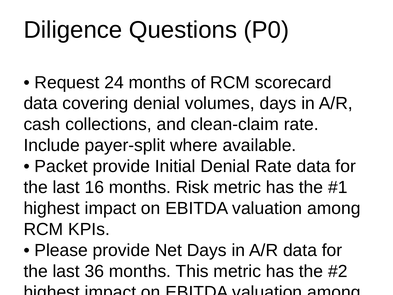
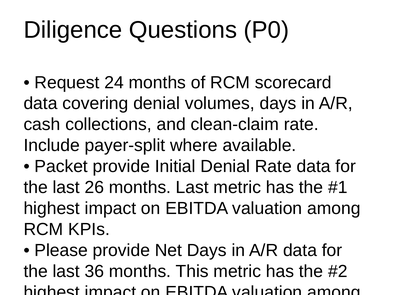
16: 16 -> 26 (94, 187)
months Risk: Risk -> Last (192, 187)
